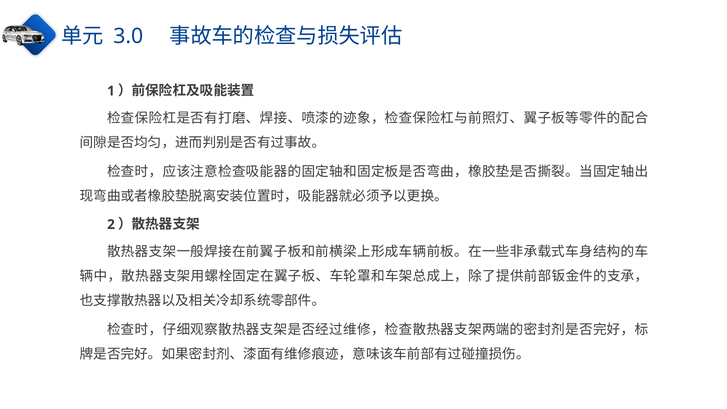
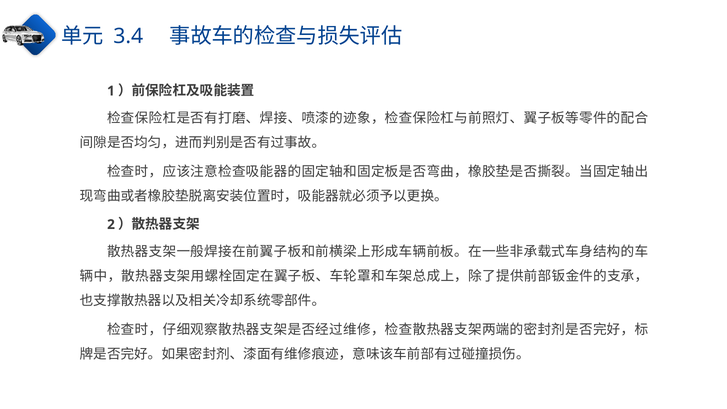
3.0: 3.0 -> 3.4 (128, 36)
